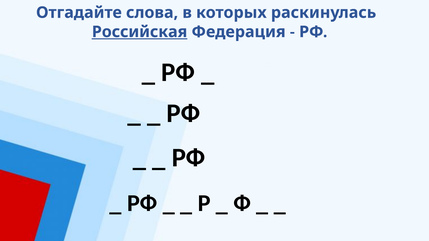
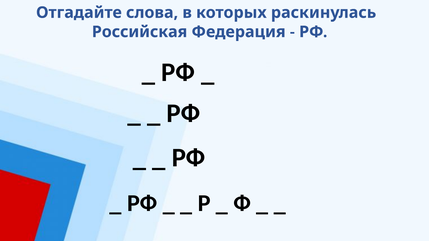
Российская underline: present -> none (140, 32)
